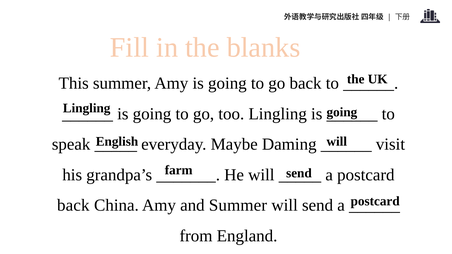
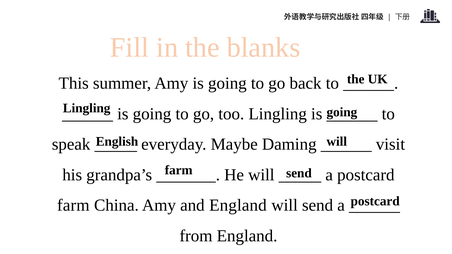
back: back -> farm (73, 206)
and Summer: Summer -> England (238, 206)
